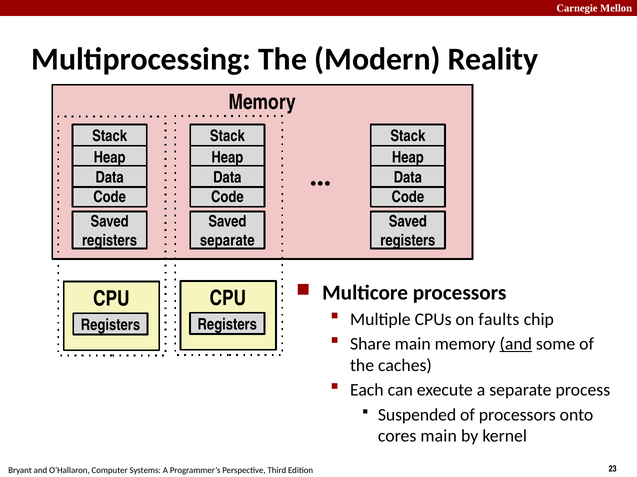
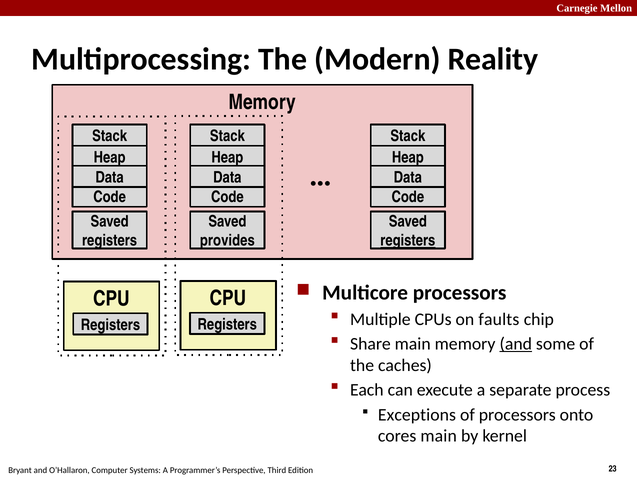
separate: separate -> provides (227, 241)
registers underline: none -> present (408, 241)
Suspended: Suspended -> Exceptions (417, 415)
